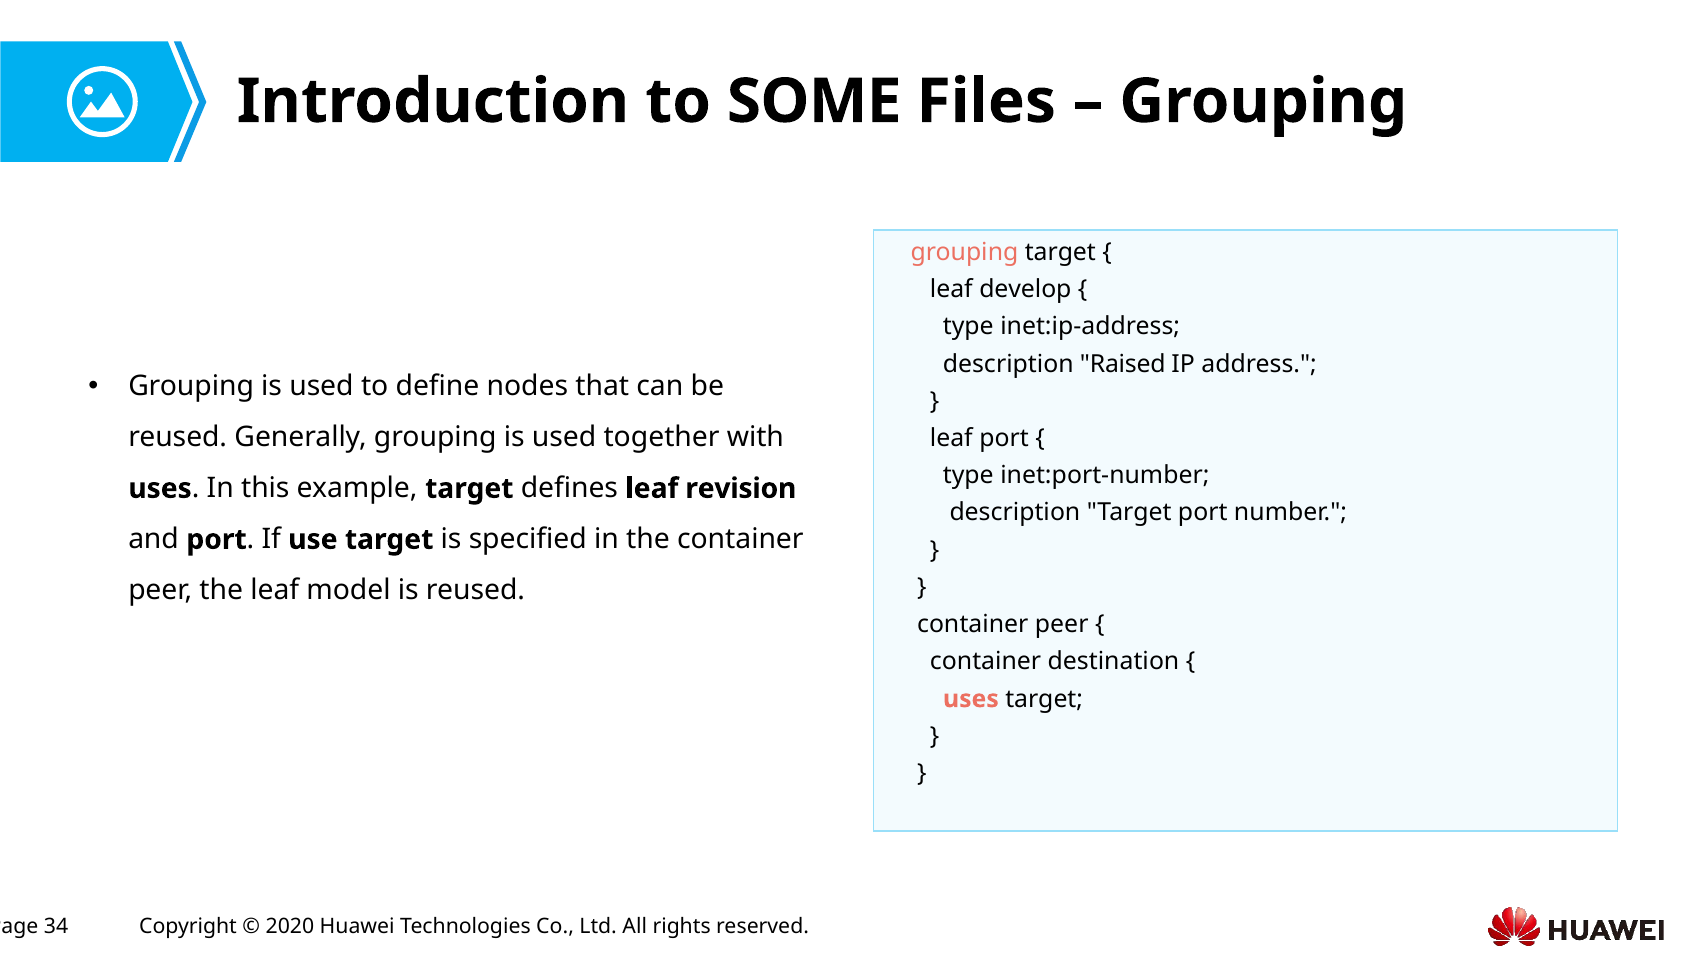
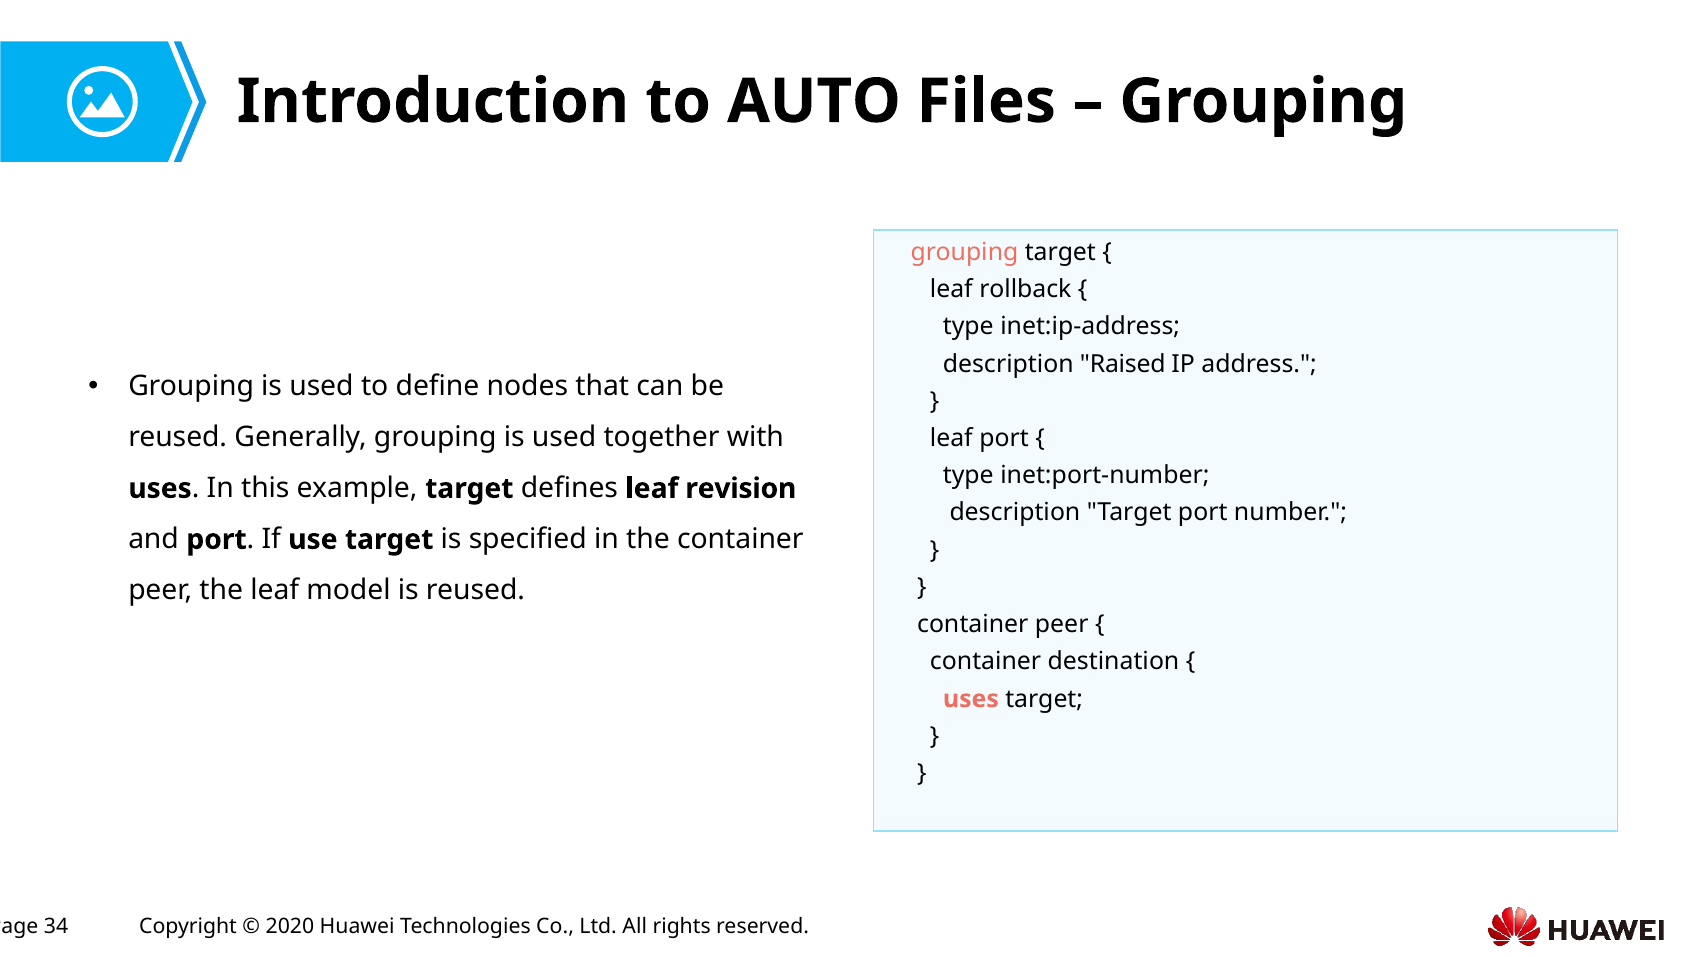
SOME: SOME -> AUTO (814, 102)
develop: develop -> rollback (1025, 289)
